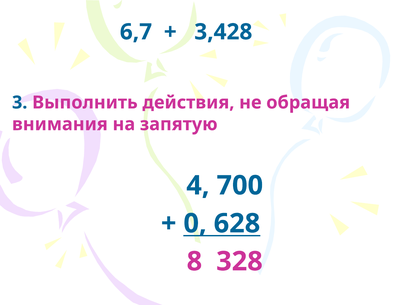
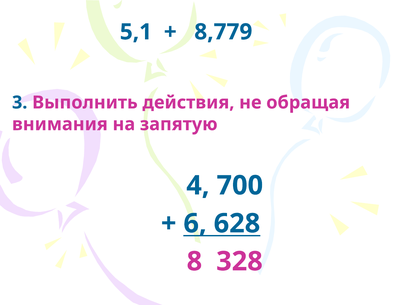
6,7: 6,7 -> 5,1 (136, 32)
3,428: 3,428 -> 8,779 (223, 32)
0: 0 -> 6 (195, 224)
